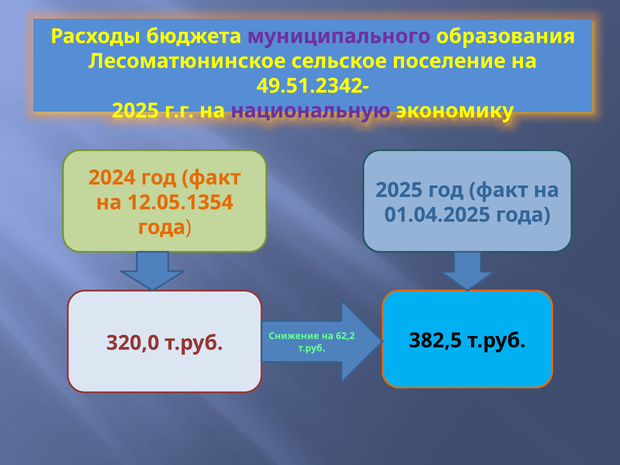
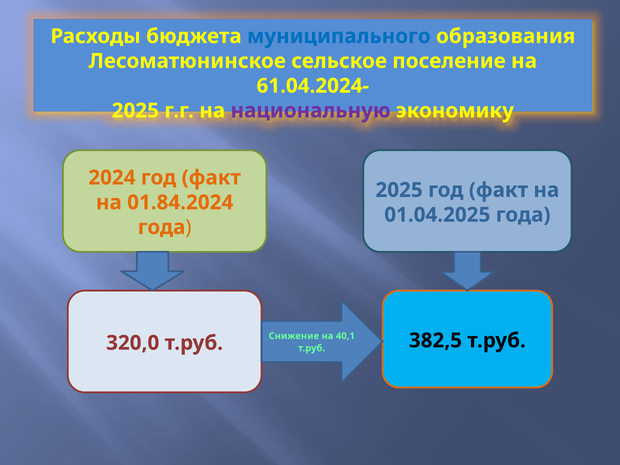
муниципального colour: purple -> blue (339, 36)
49.51.2342-: 49.51.2342- -> 61.04.2024- (313, 86)
12.05.1354: 12.05.1354 -> 01.84.2024 (180, 202)
62,2: 62,2 -> 40,1 (345, 336)
